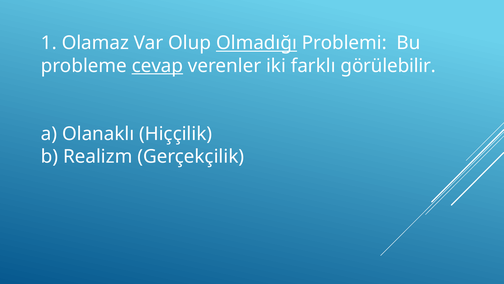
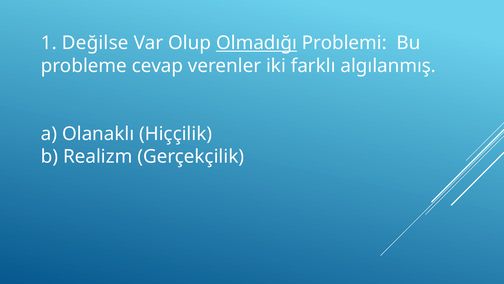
Olamaz: Olamaz -> Değilse (95, 43)
cevap underline: present -> none (157, 66)
görülebilir: görülebilir -> algılanmış (388, 66)
